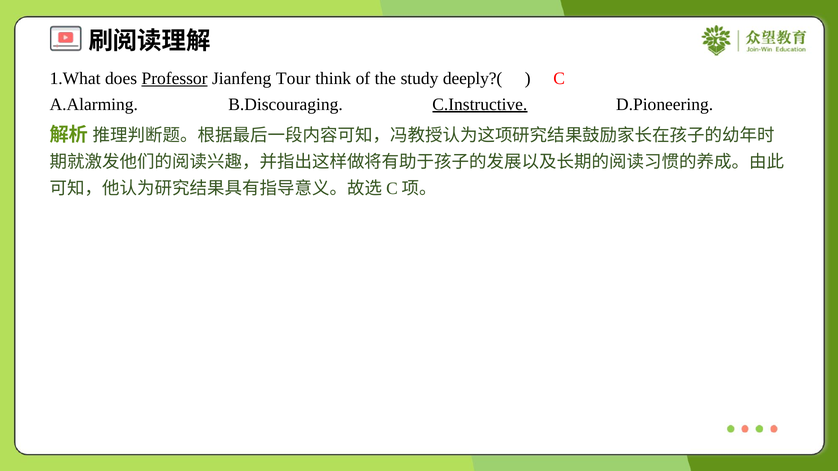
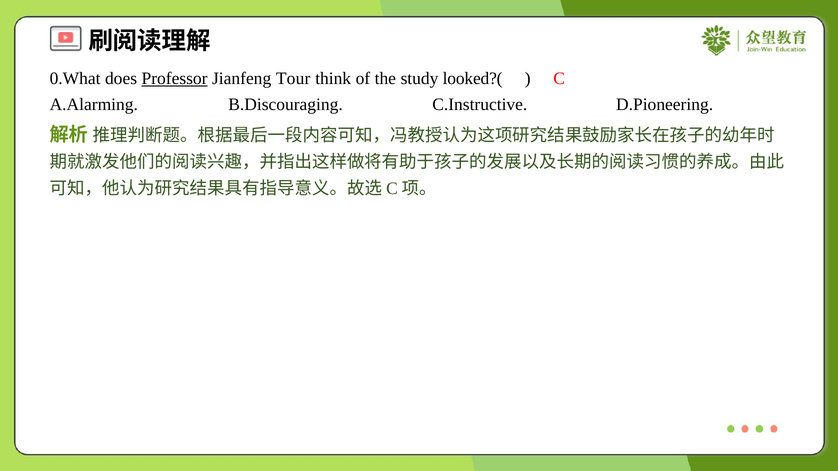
1.What: 1.What -> 0.What (75, 78)
deeply?(: deeply?( -> looked?( (473, 78)
C.Instructive underline: present -> none (480, 104)
